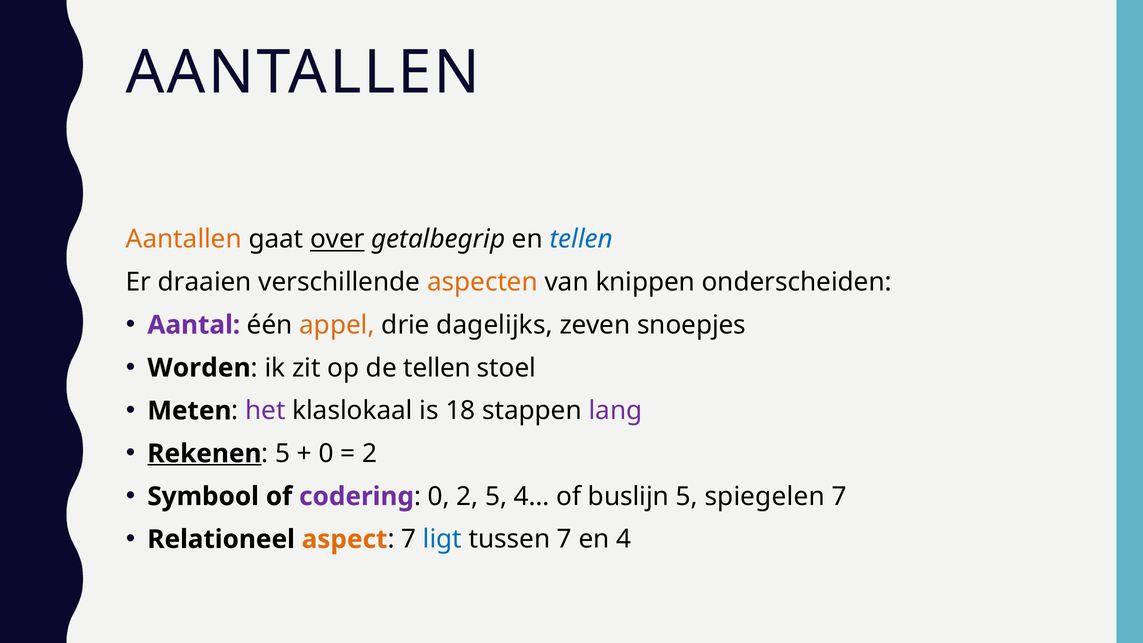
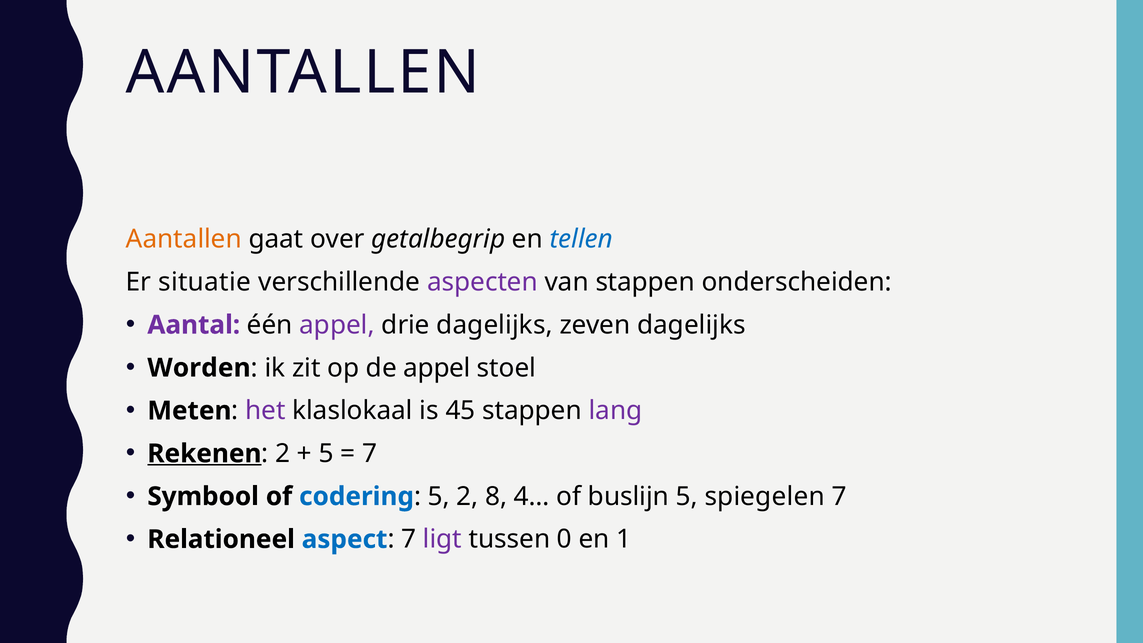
over underline: present -> none (337, 239)
draaien: draaien -> situatie (205, 282)
aspecten colour: orange -> purple (482, 282)
van knippen: knippen -> stappen (645, 282)
appel colour: orange -> purple (337, 325)
zeven snoepjes: snoepjes -> dagelijks (691, 325)
de tellen: tellen -> appel (437, 368)
18: 18 -> 45 (461, 411)
5: 5 -> 2 (283, 454)
0: 0 -> 5 (326, 454)
2: 2 -> 7 (370, 454)
codering colour: purple -> blue (357, 496)
0: 0 -> 5 (439, 496)
2 5: 5 -> 8 (496, 496)
aspect colour: orange -> blue (345, 539)
ligt colour: blue -> purple (442, 539)
tussen 7: 7 -> 0 (564, 539)
4: 4 -> 1 (624, 539)
